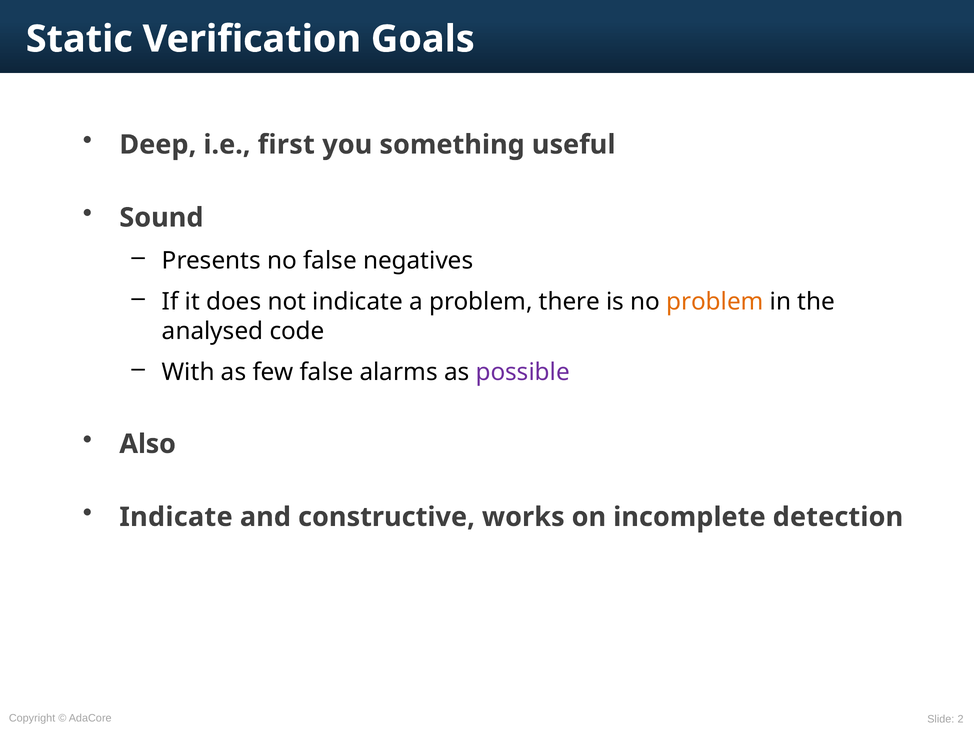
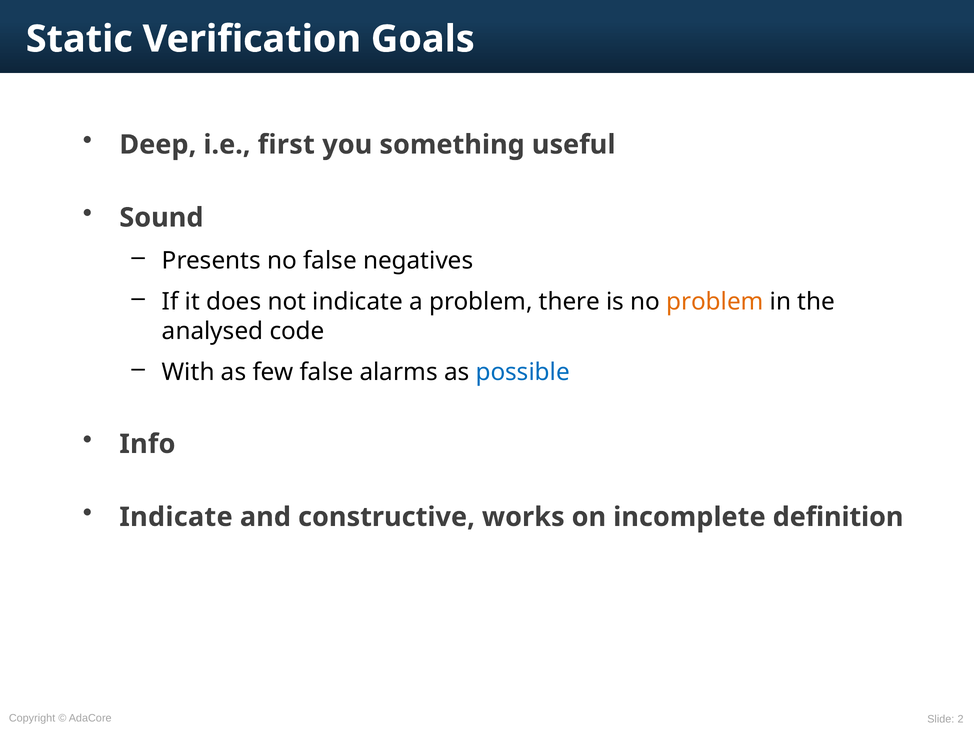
possible colour: purple -> blue (523, 373)
Also: Also -> Info (147, 444)
detection: detection -> definition (838, 517)
